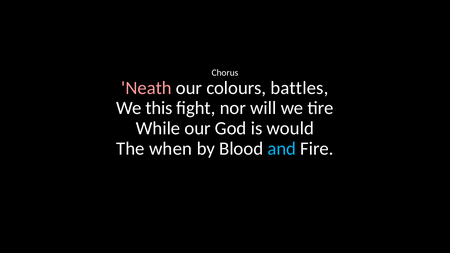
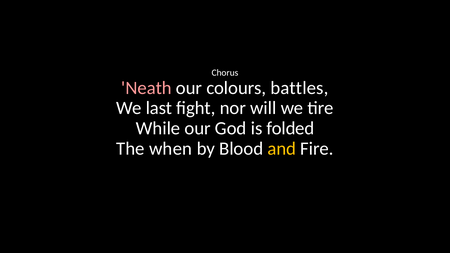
this: this -> last (159, 108)
would: would -> folded (290, 128)
and colour: light blue -> yellow (282, 149)
